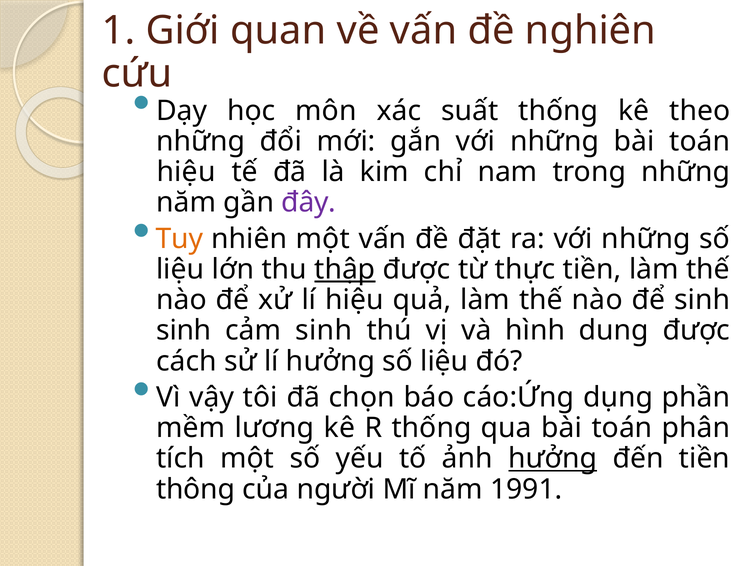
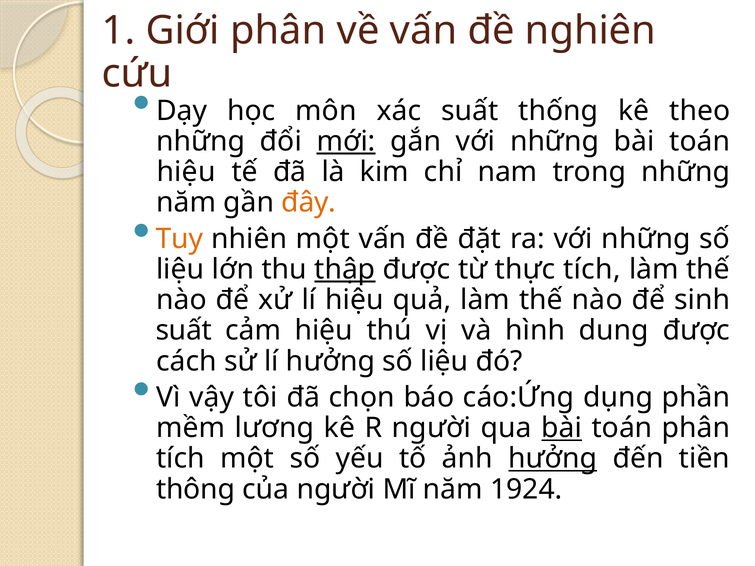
Giới quan: quan -> phân (278, 31)
mới underline: none -> present (346, 141)
đây colour: purple -> orange (309, 203)
thực tiền: tiền -> tích (592, 269)
sinh: sinh -> suất (184, 331)
cảm sinh: sinh -> hiệu (324, 331)
R thống: thống -> người (431, 428)
bài underline: none -> present (562, 428)
1991: 1991 -> 1924 (526, 489)
